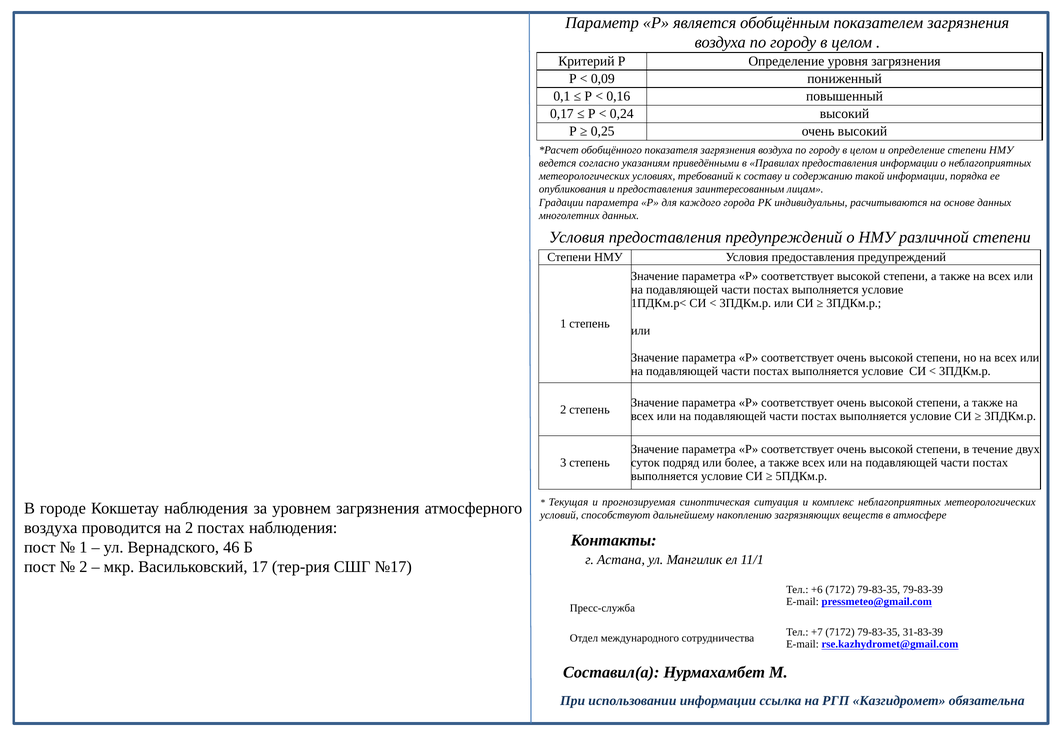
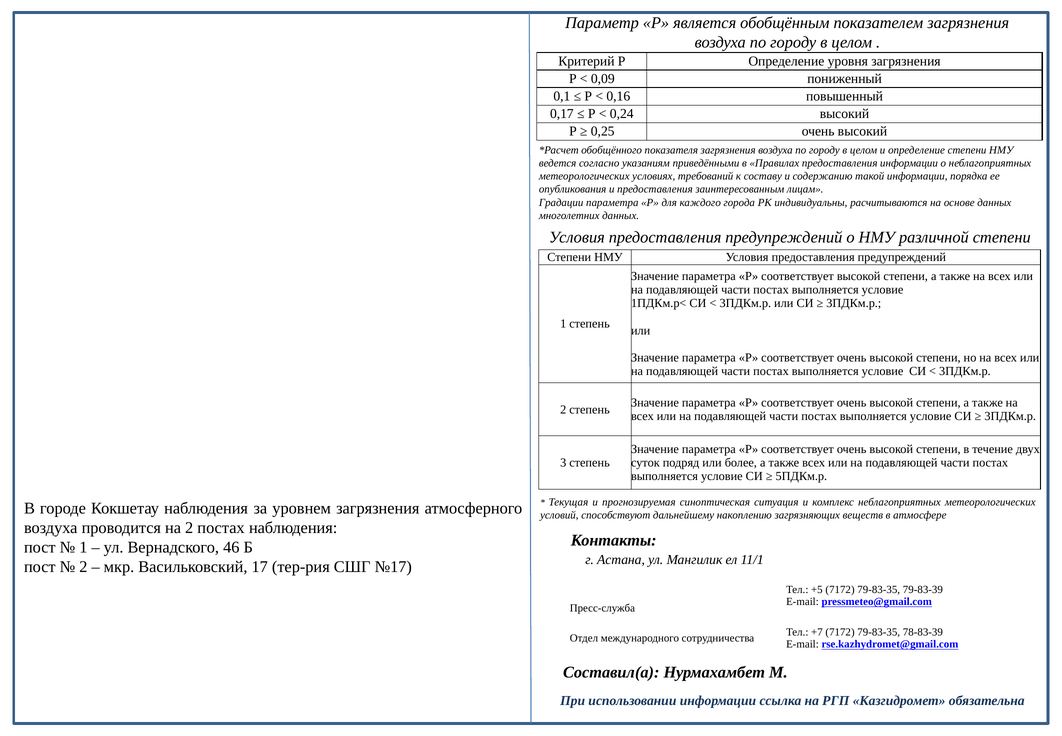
+6: +6 -> +5 (817, 589)
31-83-39: 31-83-39 -> 78-83-39 (923, 632)
